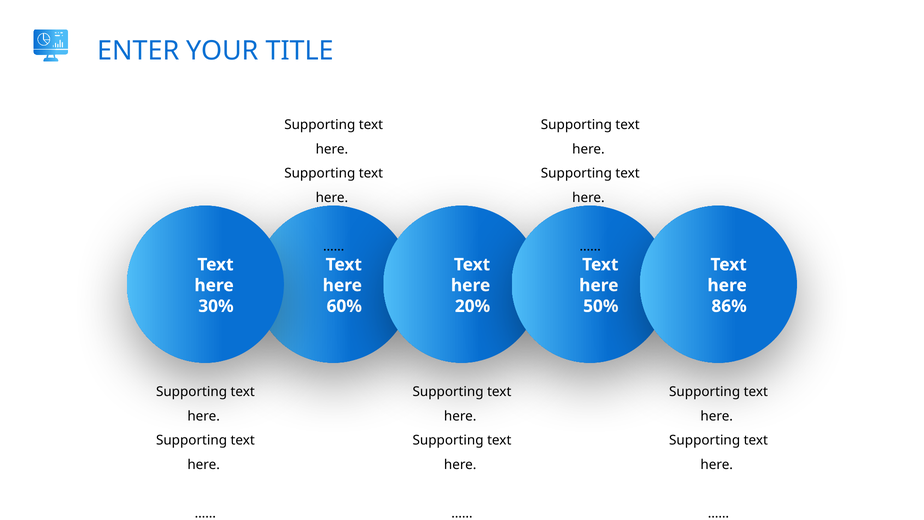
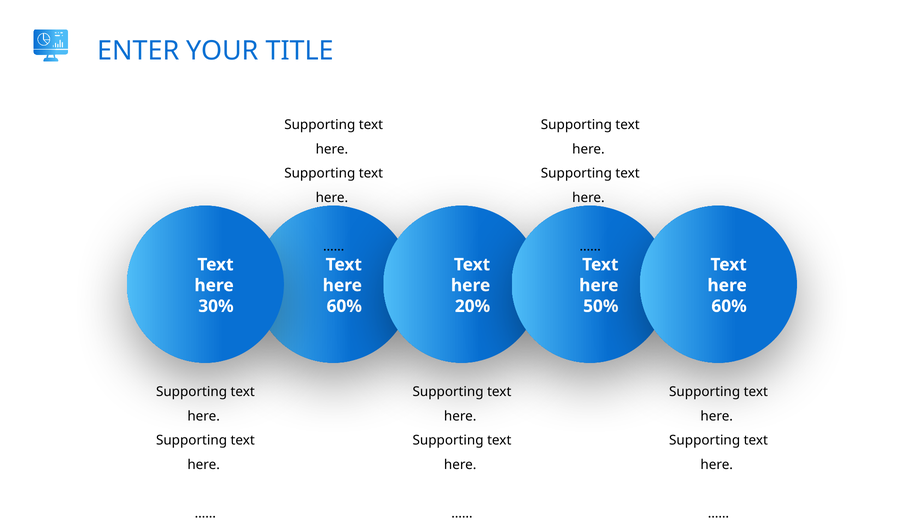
86%: 86% -> 60% (729, 306)
